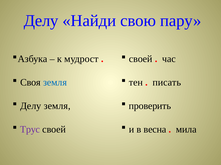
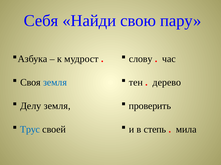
Делу: Делу -> Себя (41, 21)
своей: своей -> слову (141, 59)
писать: писать -> дерево (167, 83)
Трус colour: purple -> blue (30, 130)
весна: весна -> степь (155, 130)
